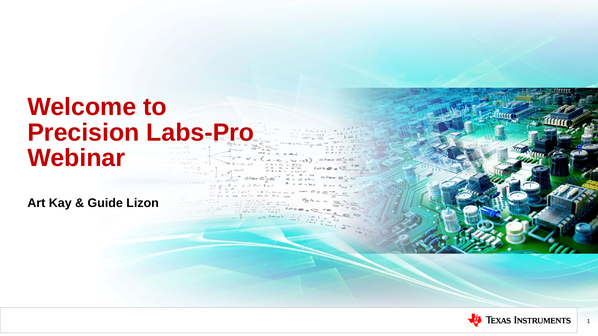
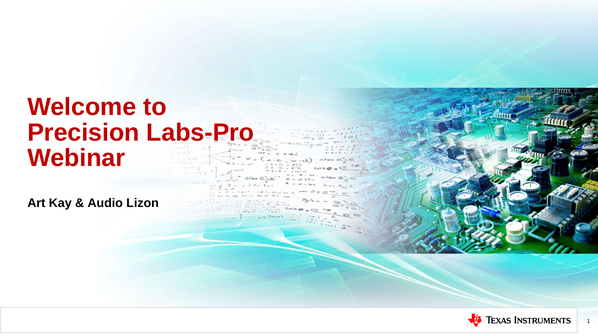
Guide: Guide -> Audio (105, 203)
